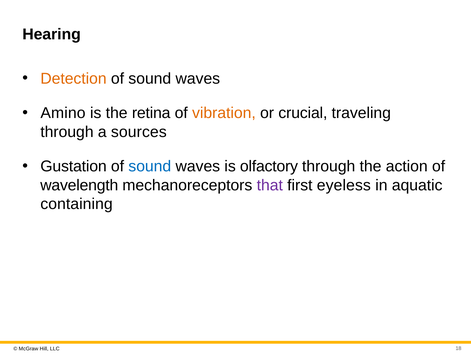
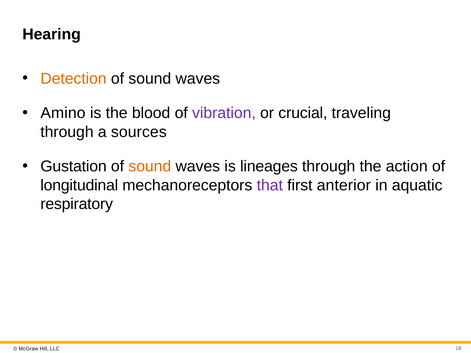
retina: retina -> blood (151, 113)
vibration colour: orange -> purple (224, 113)
sound colour: blue -> orange (150, 167)
olfactory: olfactory -> lineages (269, 167)
wavelength: wavelength -> longitudinal (79, 185)
eyeless: eyeless -> anterior (344, 185)
containing: containing -> respiratory (77, 204)
